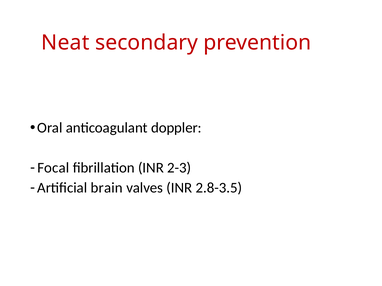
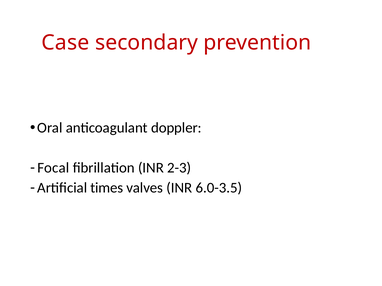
Neat: Neat -> Case (65, 43)
brain: brain -> times (107, 188)
2.8-3.5: 2.8-3.5 -> 6.0-3.5 (219, 188)
